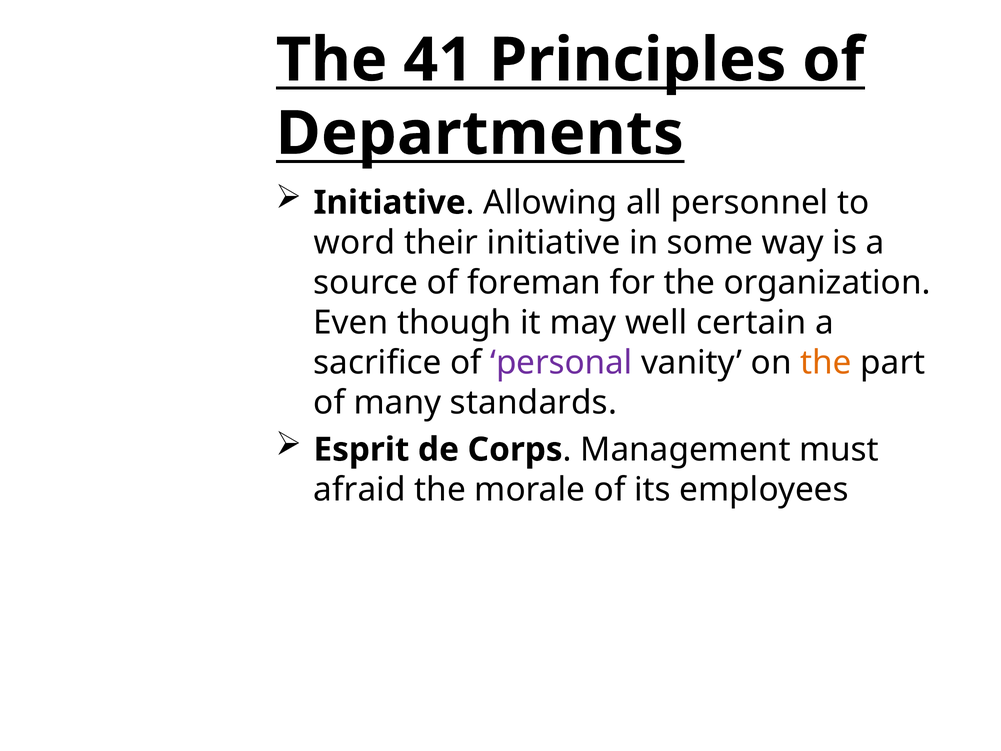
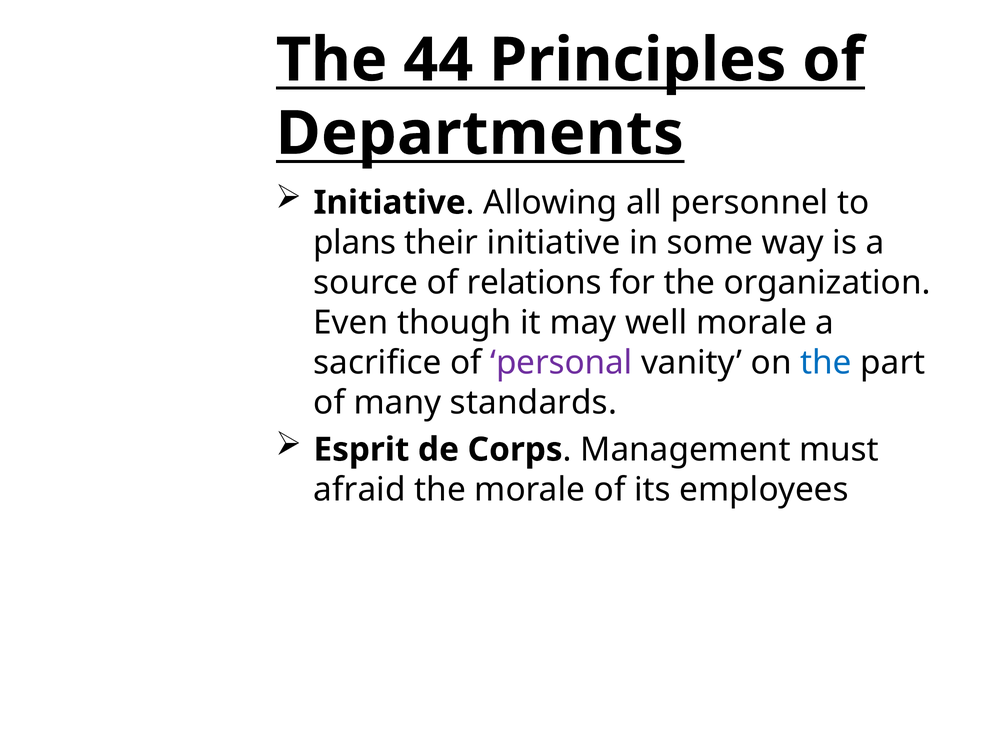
41: 41 -> 44 (438, 60)
word: word -> plans (355, 243)
foreman: foreman -> relations (534, 283)
well certain: certain -> morale (751, 323)
the colour: orange -> blue (826, 363)
